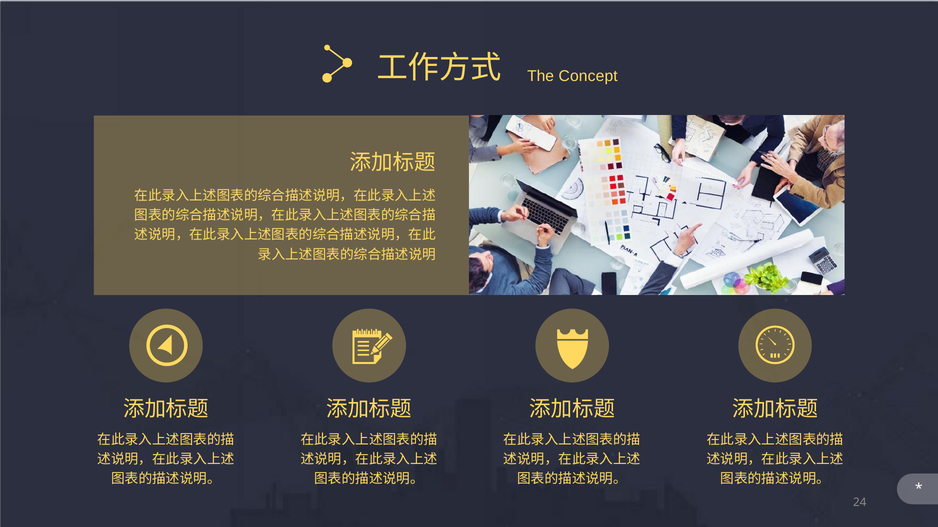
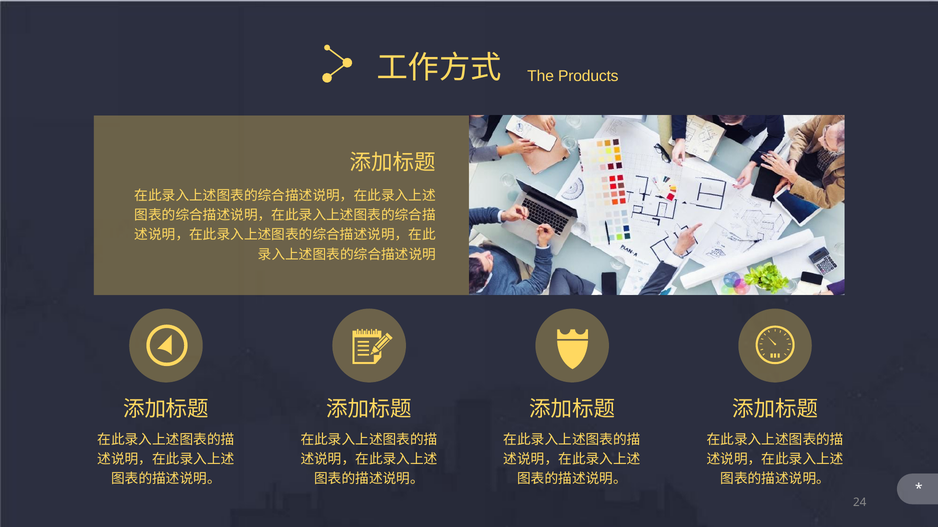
Concept: Concept -> Products (588, 76)
